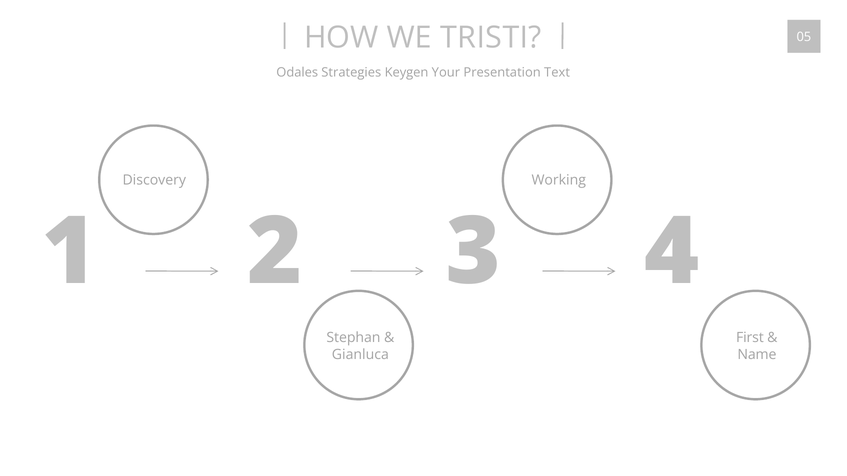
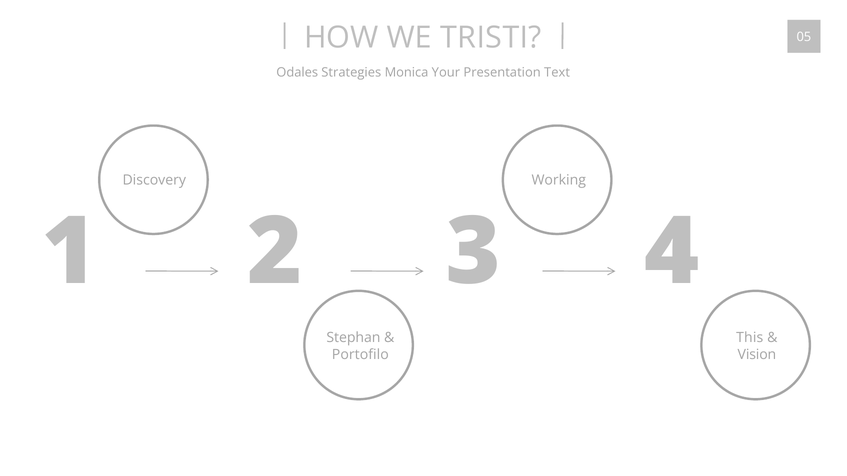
Keygen: Keygen -> Monica (406, 72)
First: First -> This (750, 338)
Gianluca: Gianluca -> Portofilo (360, 355)
Name: Name -> Vision (757, 355)
